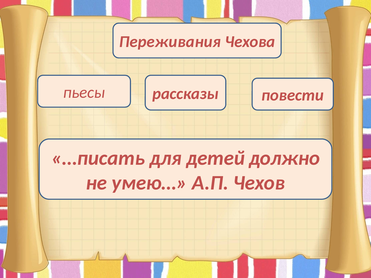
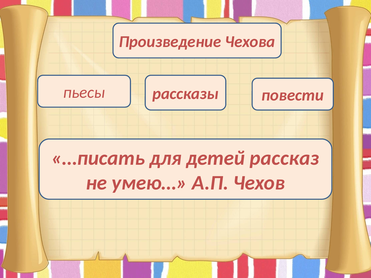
Переживания: Переживания -> Произведение (170, 42)
должно: должно -> рассказ (284, 158)
